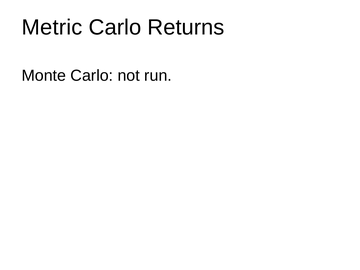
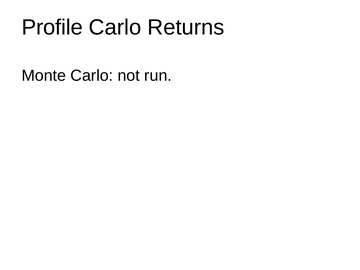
Metric: Metric -> Profile (52, 27)
